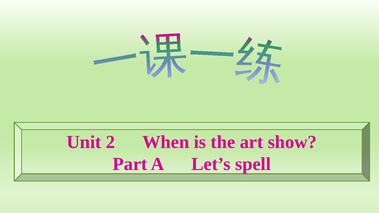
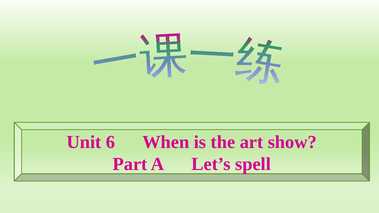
2: 2 -> 6 (110, 142)
